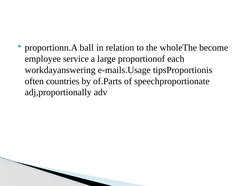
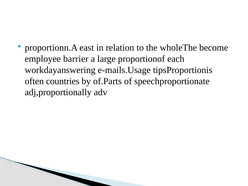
ball: ball -> east (87, 48)
service: service -> barrier (76, 59)
